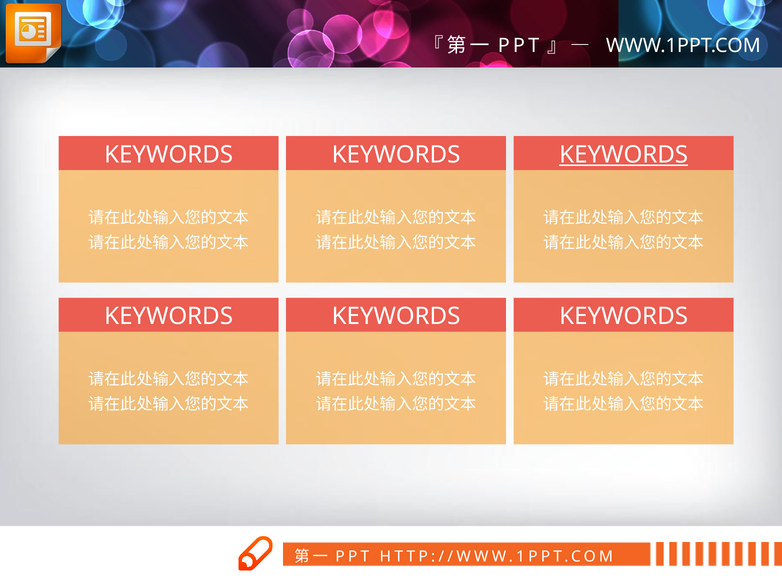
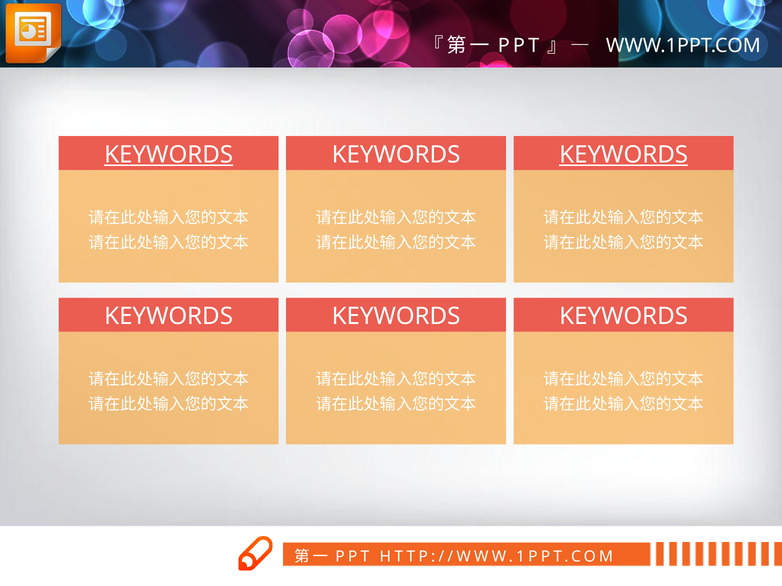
KEYWORDS underline: none -> present (169, 155)
